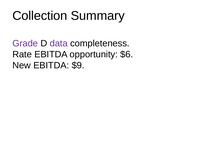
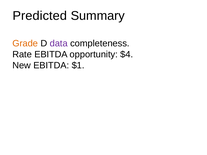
Collection: Collection -> Predicted (40, 16)
Grade colour: purple -> orange (25, 43)
$6: $6 -> $4 (127, 54)
$9: $9 -> $1 (78, 65)
